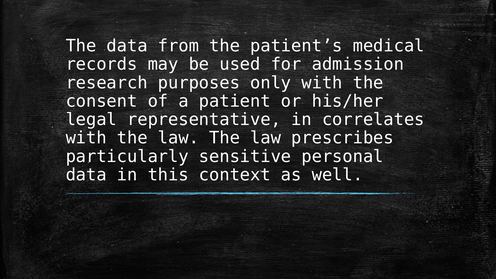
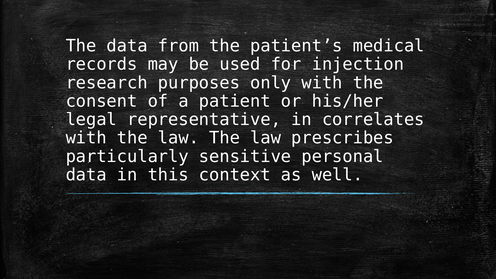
admission: admission -> injection (358, 64)
